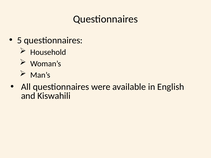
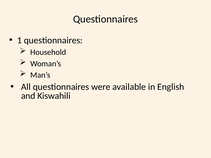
5: 5 -> 1 (19, 40)
